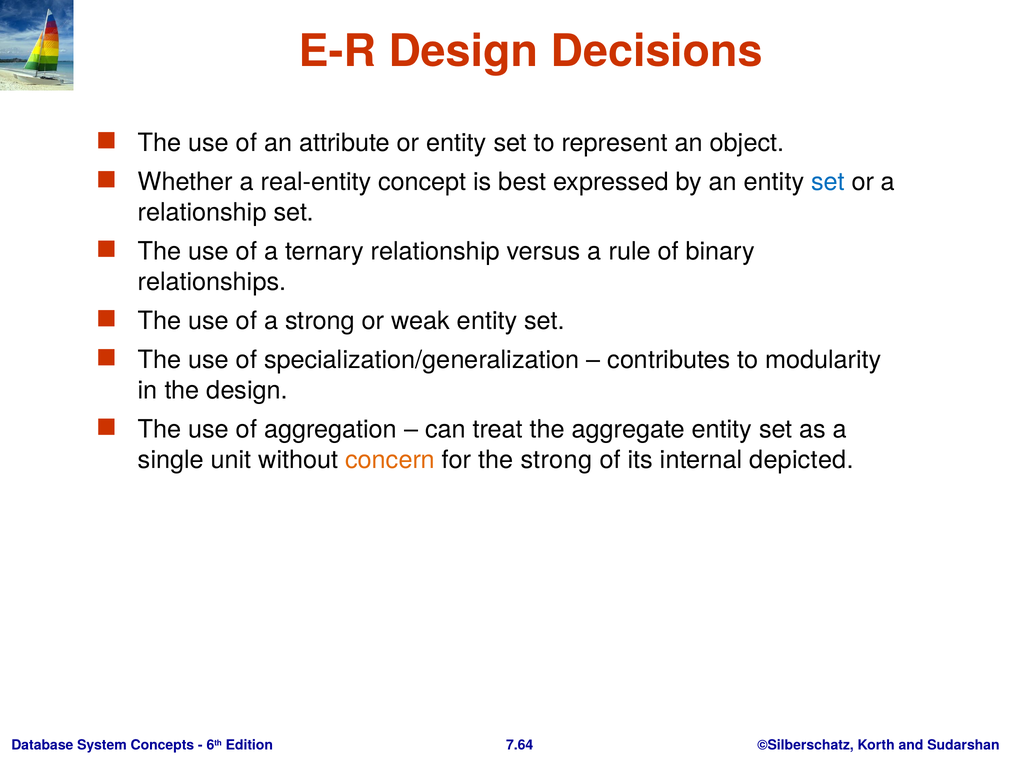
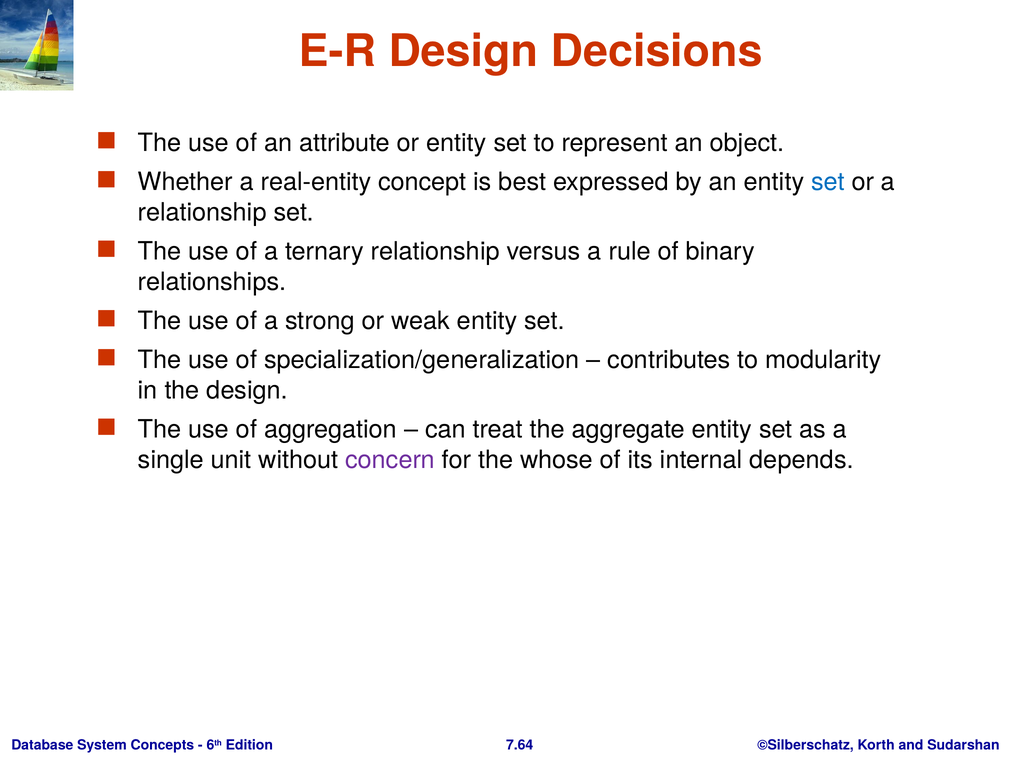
concern colour: orange -> purple (390, 460)
the strong: strong -> whose (556, 460)
depicted: depicted -> depends (802, 460)
